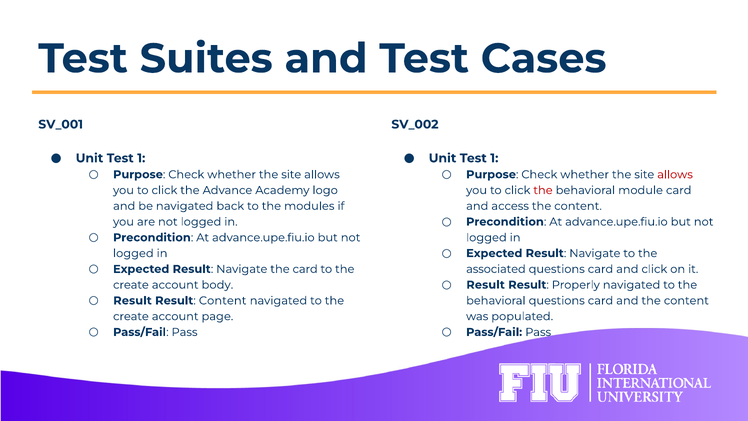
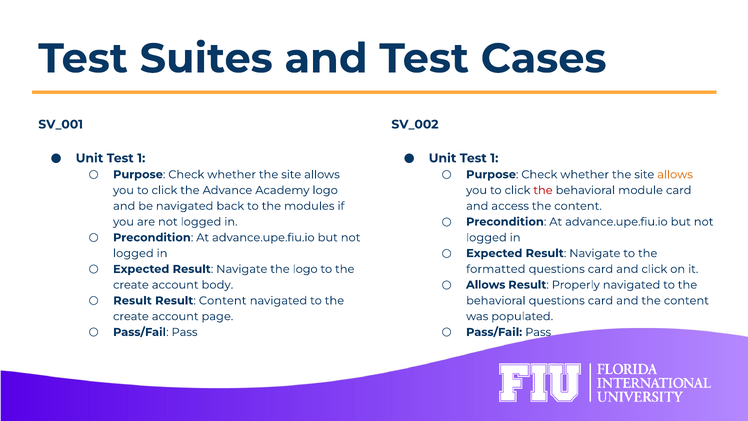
allows colour: red -> orange (675, 174)
the card: card -> logo (305, 269)
associated: associated -> formatted (496, 269)
Result: Result -> Allows (486, 285)
